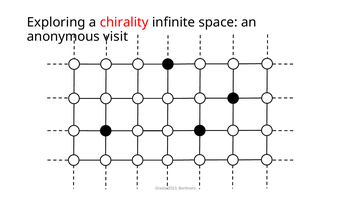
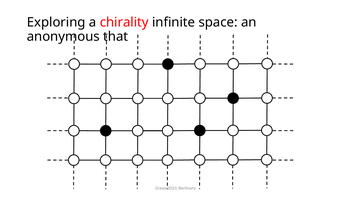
visit: visit -> that (116, 37)
